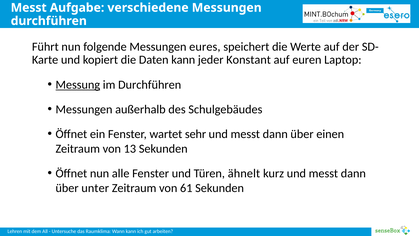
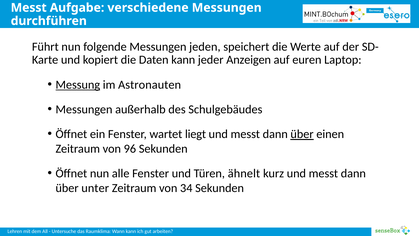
eures: eures -> jeden (205, 47)
Konstant: Konstant -> Anzeigen (249, 60)
im Durchführen: Durchführen -> Astronauten (150, 85)
sehr: sehr -> liegt (196, 134)
über underline: none -> present (302, 134)
13: 13 -> 96 (130, 149)
61: 61 -> 34 (186, 188)
